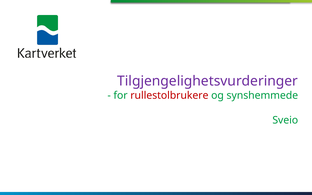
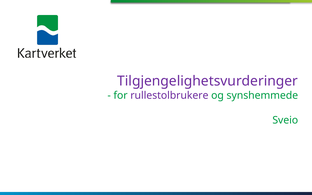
rullestolbrukere colour: red -> purple (169, 95)
